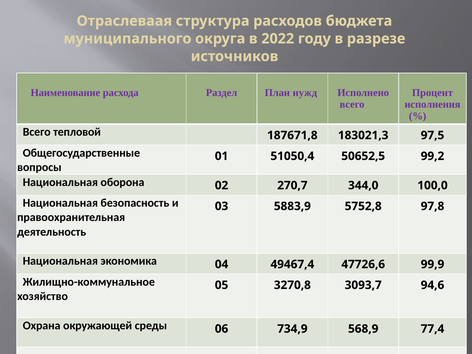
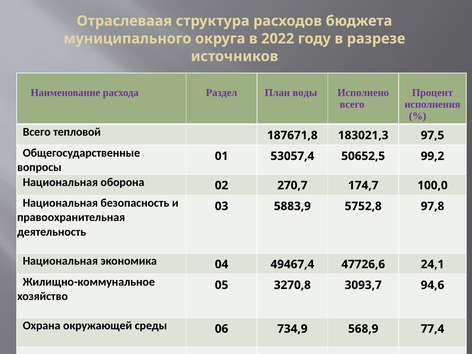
нужд: нужд -> воды (305, 93)
51050,4: 51050,4 -> 53057,4 (292, 156)
344,0: 344,0 -> 174,7 (363, 185)
99,9: 99,9 -> 24,1 (433, 264)
